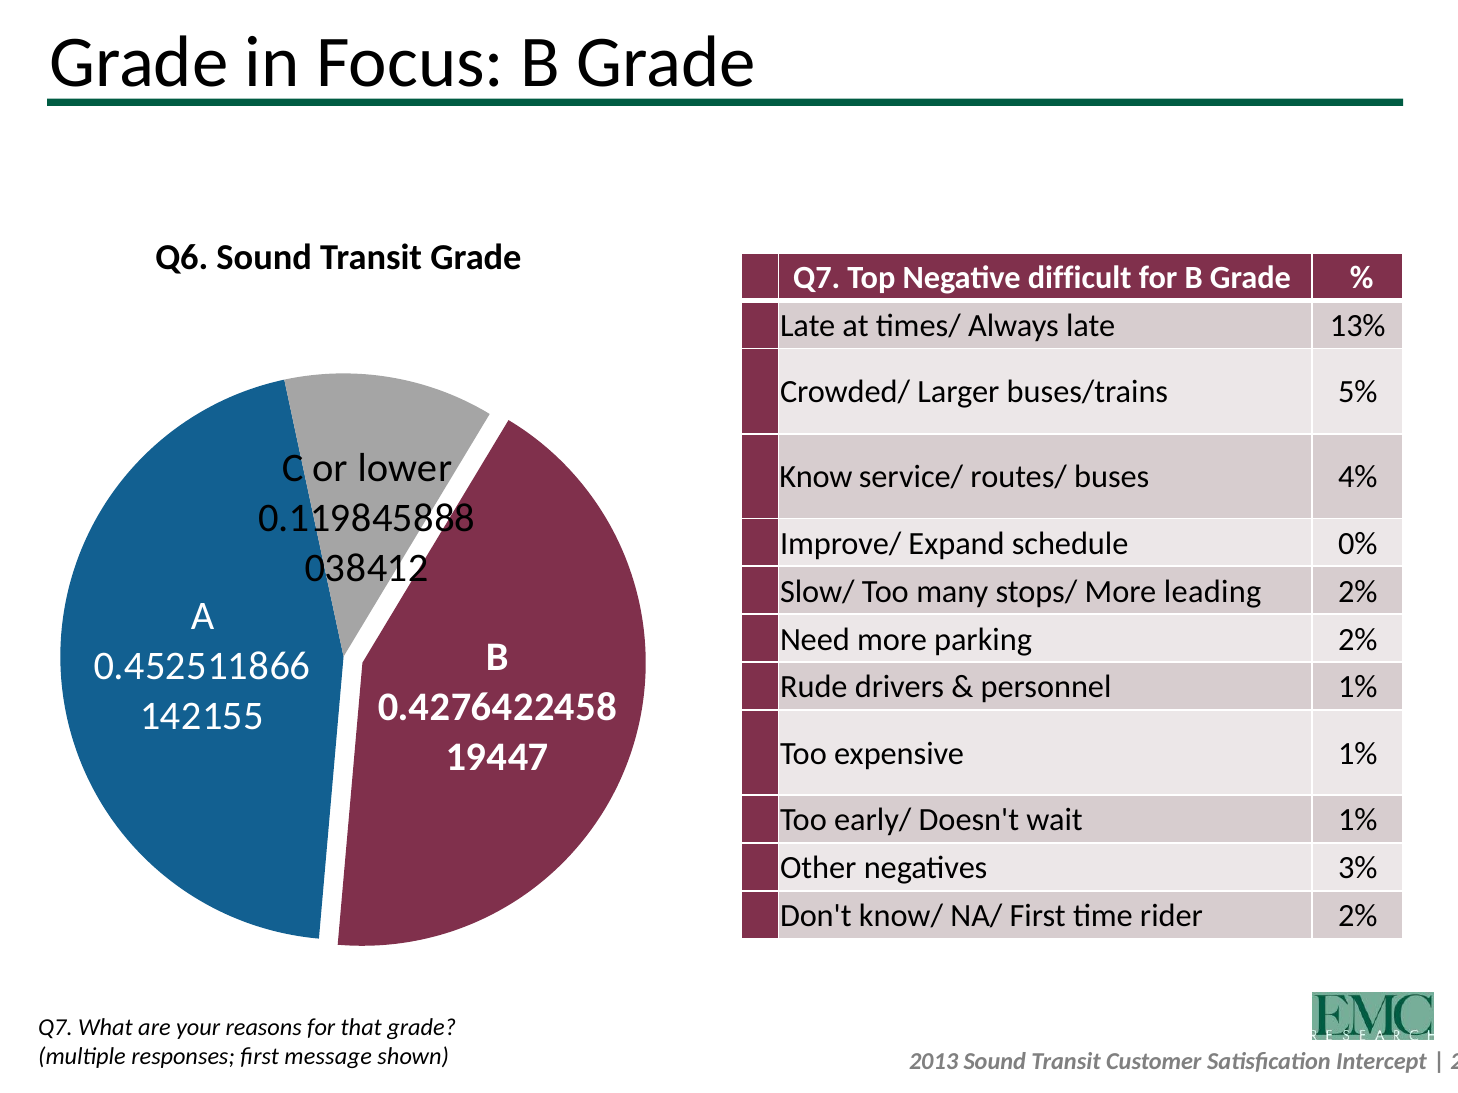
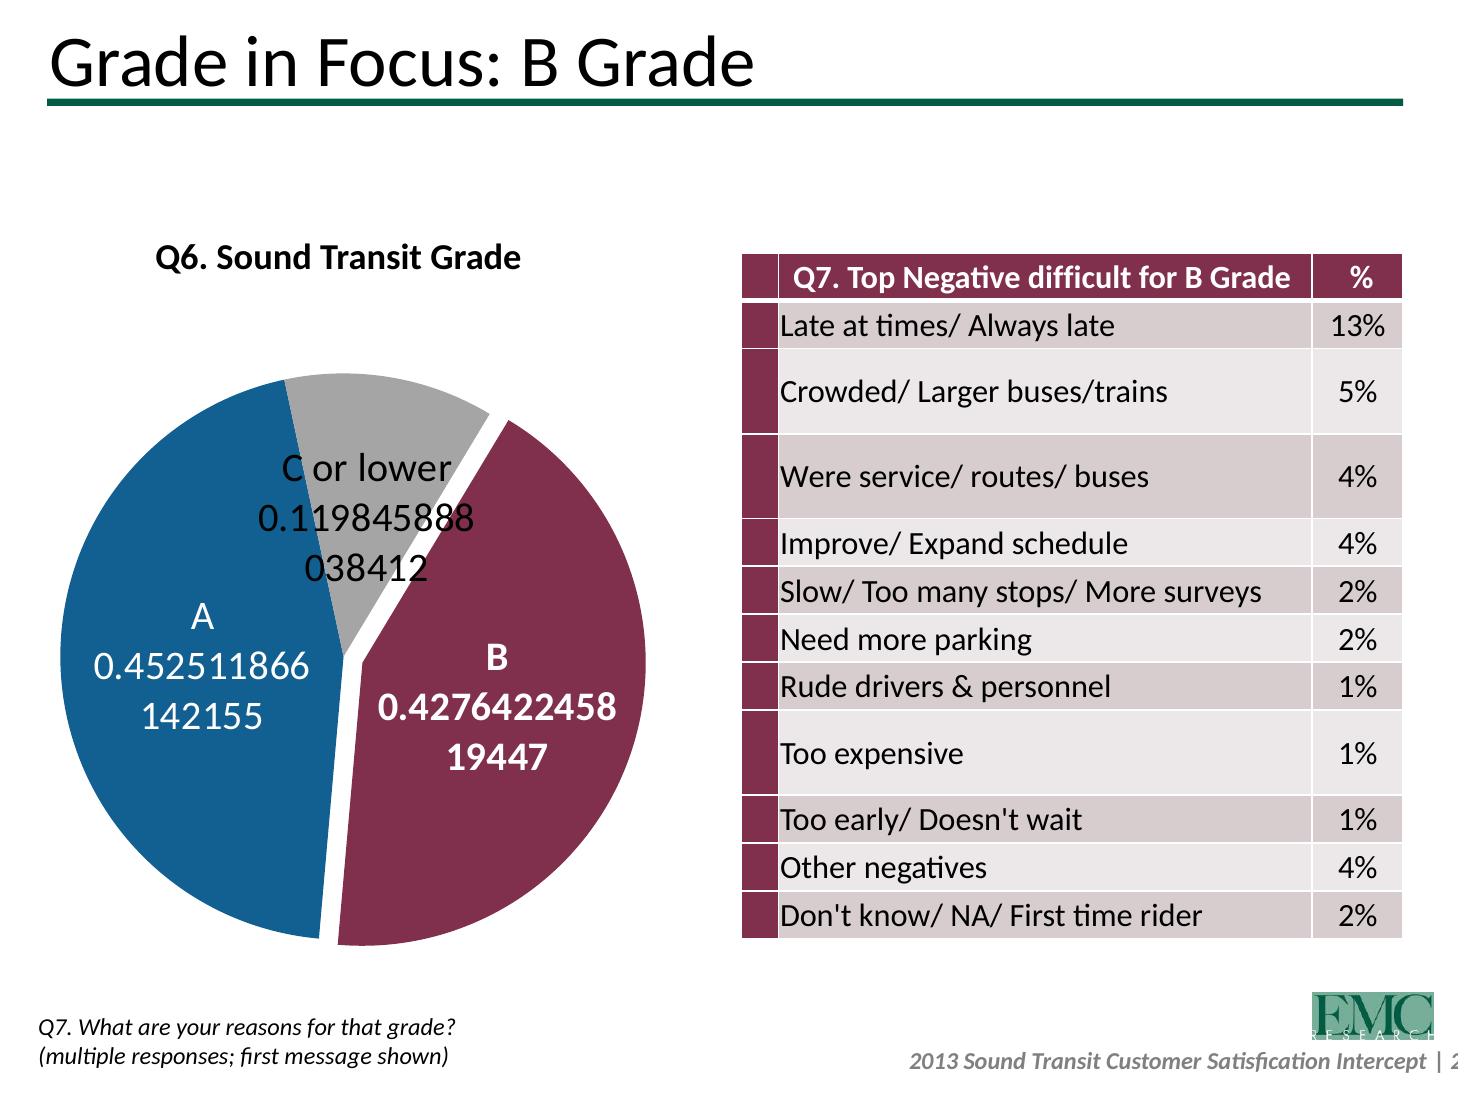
Know: Know -> Were (816, 477)
schedule 0%: 0% -> 4% (1358, 544)
leading: leading -> surveys (1213, 592)
negatives 3%: 3% -> 4% (1358, 869)
